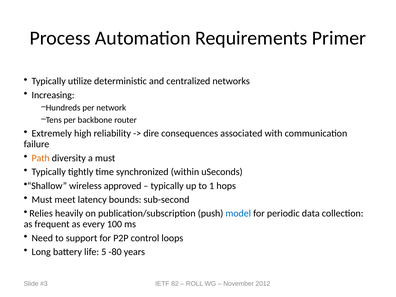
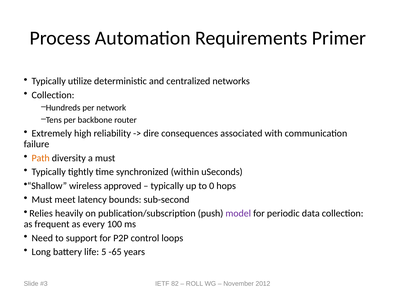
Increasing: Increasing -> Collection (53, 95)
1: 1 -> 0 (212, 186)
model colour: blue -> purple (238, 213)
-80: -80 -> -65 (115, 252)
